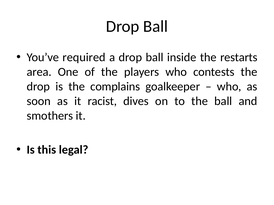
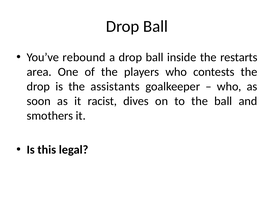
required: required -> rebound (84, 57)
complains: complains -> assistants (115, 87)
